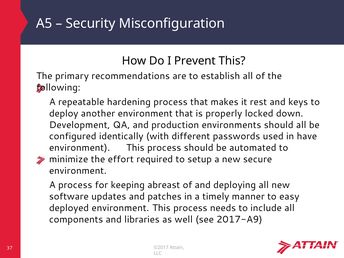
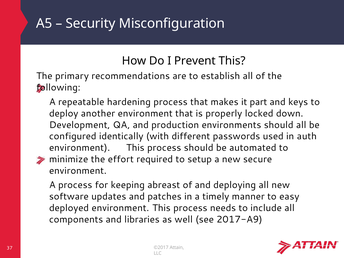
rest: rest -> part (258, 102)
have: have -> auth (307, 136)
